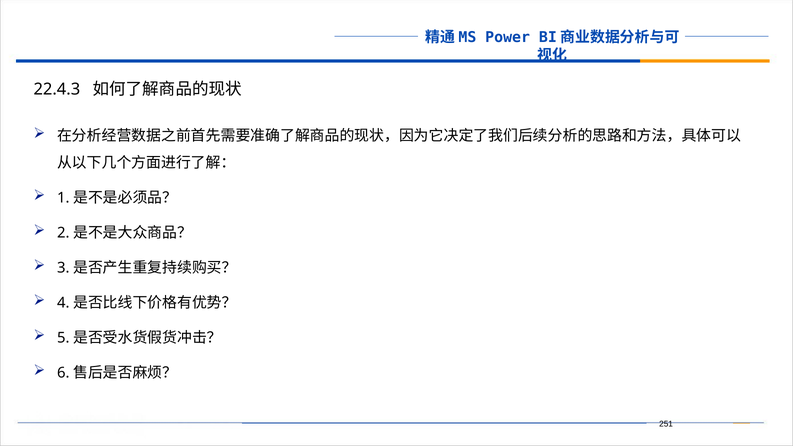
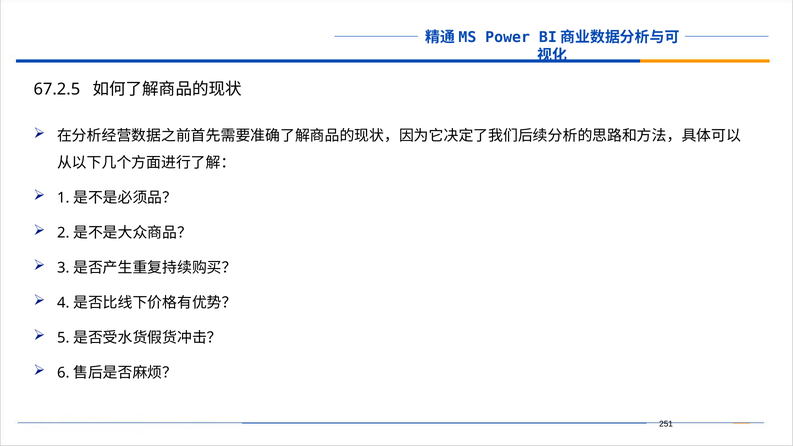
22.4.3: 22.4.3 -> 67.2.5 (57, 89)
